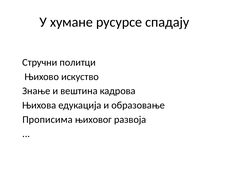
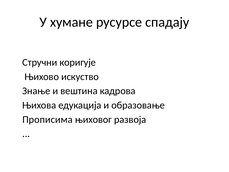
политци: политци -> коригује (78, 62)
